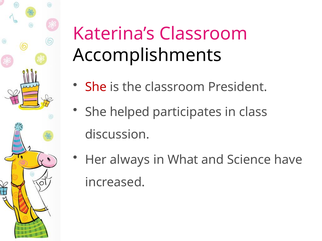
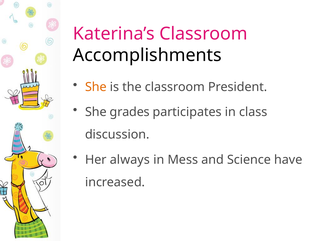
She colour: red -> orange (96, 87)
helped: helped -> grades (130, 112)
What: What -> Mess (183, 160)
